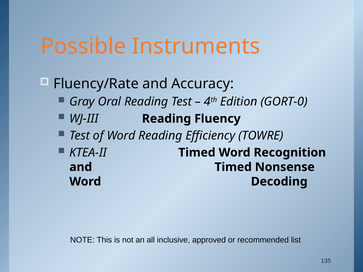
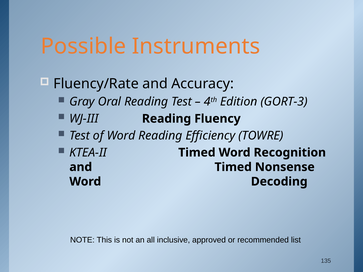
GORT-0: GORT-0 -> GORT-3 (284, 102)
